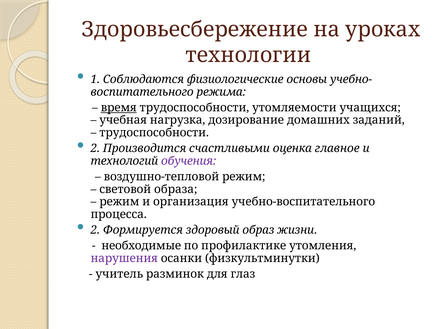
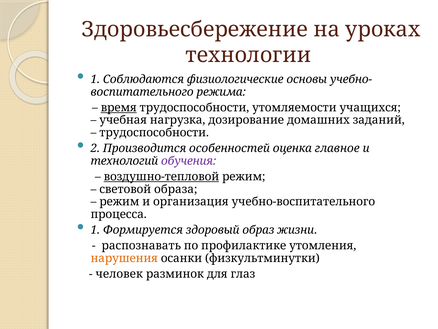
счастливыми: счастливыми -> особенностей (230, 148)
воздушно-тепловой underline: none -> present (161, 176)
2: 2 -> 1 (95, 230)
необходимые: необходимые -> распознавать (141, 245)
нарушения colour: purple -> orange (124, 258)
учитель: учитель -> человек (119, 274)
